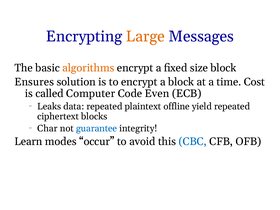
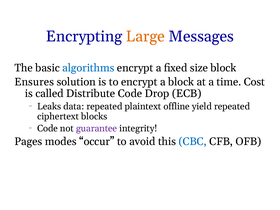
algorithms colour: orange -> blue (88, 68)
Computer: Computer -> Distribute (91, 94)
Even: Even -> Drop (157, 94)
Char: Char -> Code (48, 128)
guarantee colour: blue -> purple (97, 128)
Learn: Learn -> Pages (28, 141)
